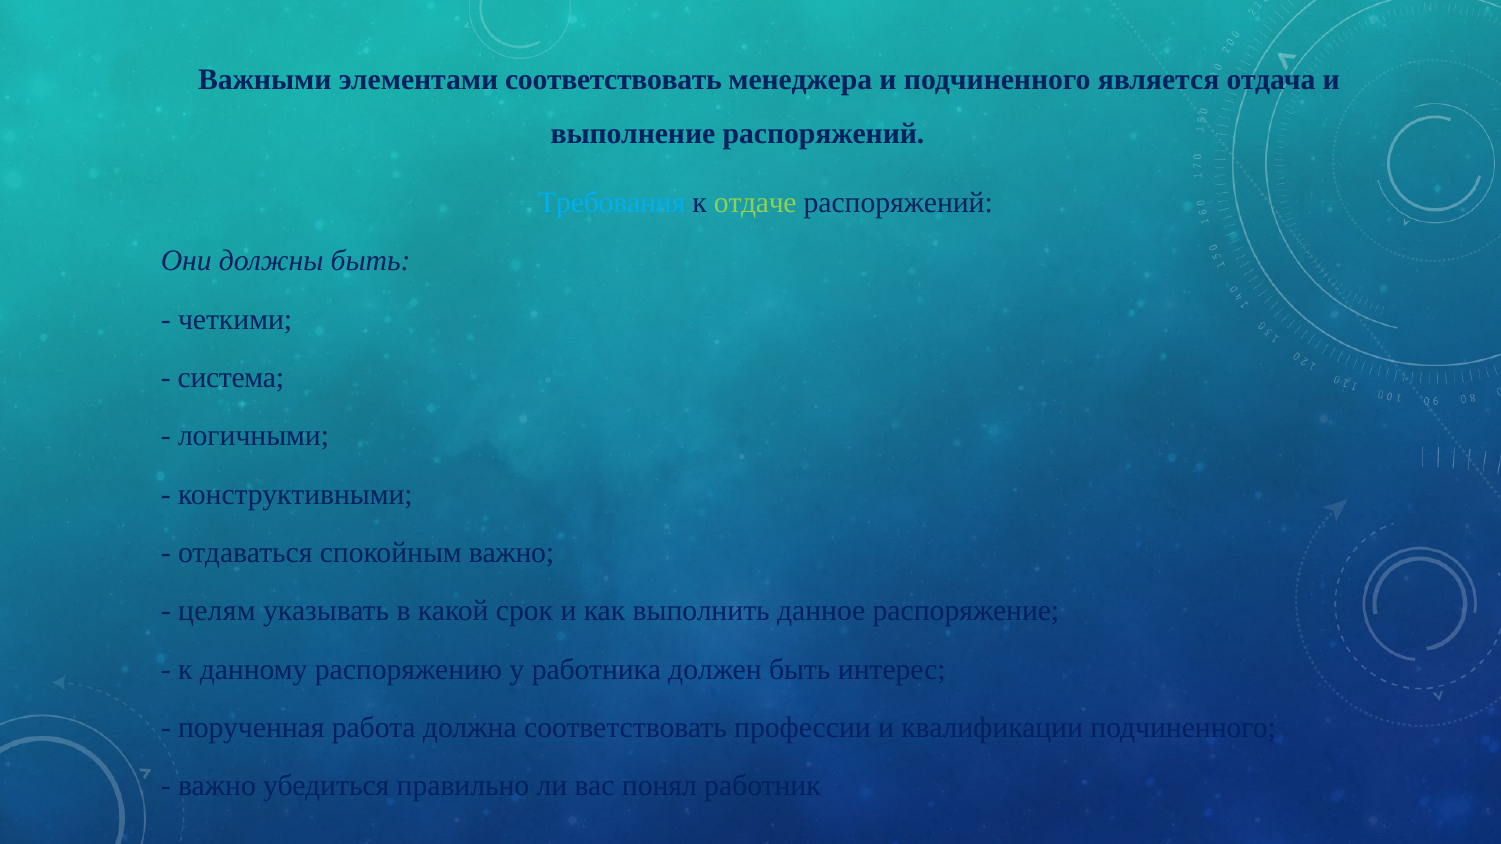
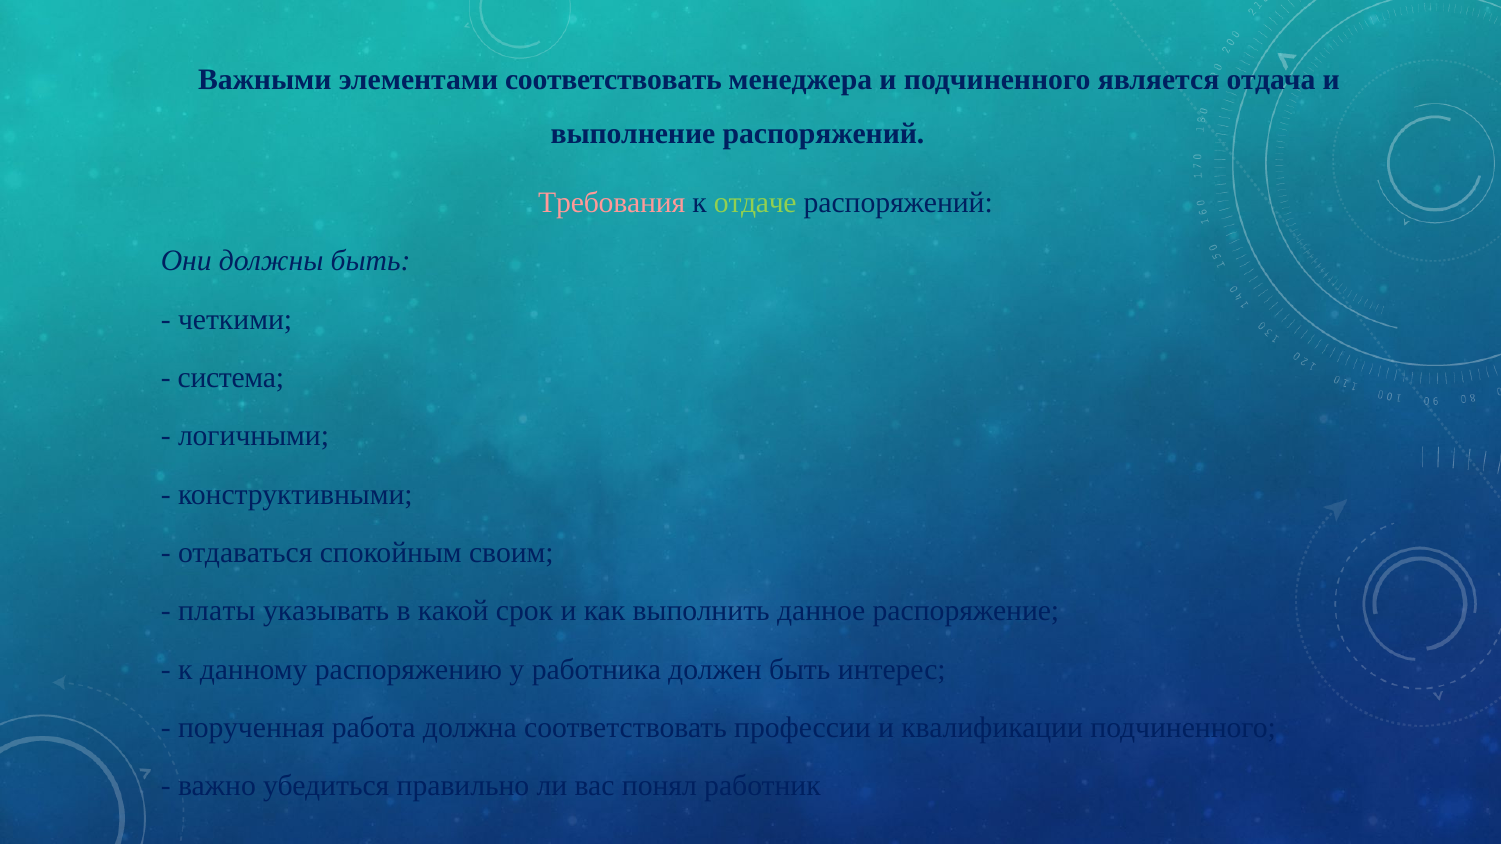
Требования colour: light blue -> pink (612, 203)
спокойным важно: важно -> своим (511, 553)
целям: целям -> платы (217, 611)
